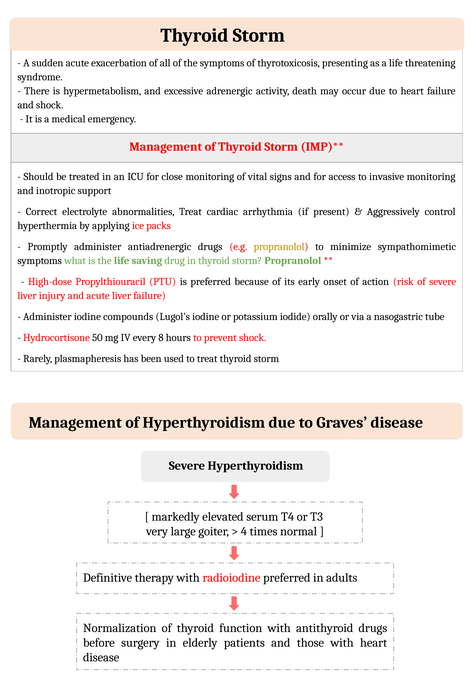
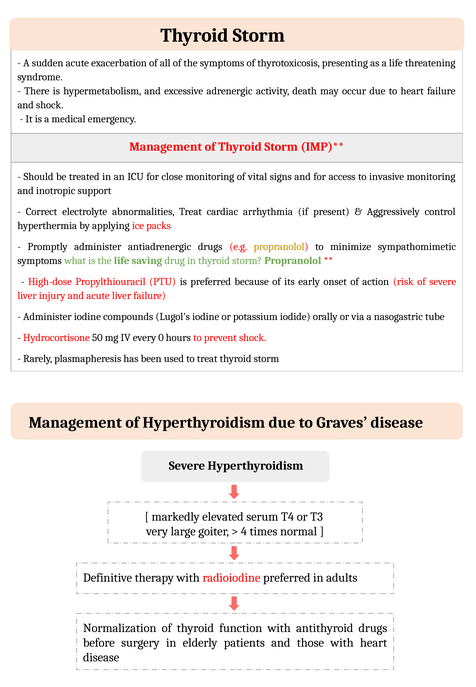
8: 8 -> 0 (161, 338)
